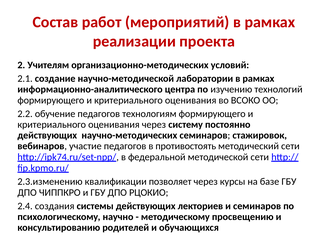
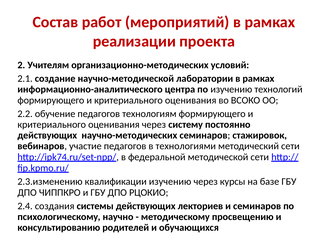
противостоять: противостоять -> технологиями (186, 146)
квалификации позволяет: позволяет -> изучению (170, 182)
